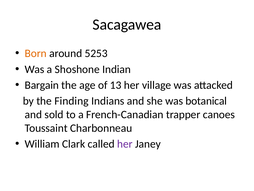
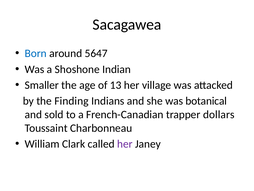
Born colour: orange -> blue (36, 53)
5253: 5253 -> 5647 (96, 53)
Bargain: Bargain -> Smaller (42, 85)
canoes: canoes -> dollars (219, 114)
